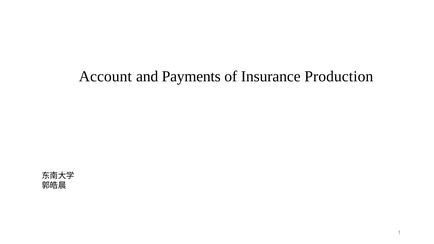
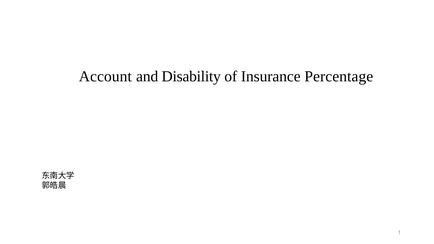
Payments: Payments -> Disability (191, 76)
Production: Production -> Percentage (339, 76)
